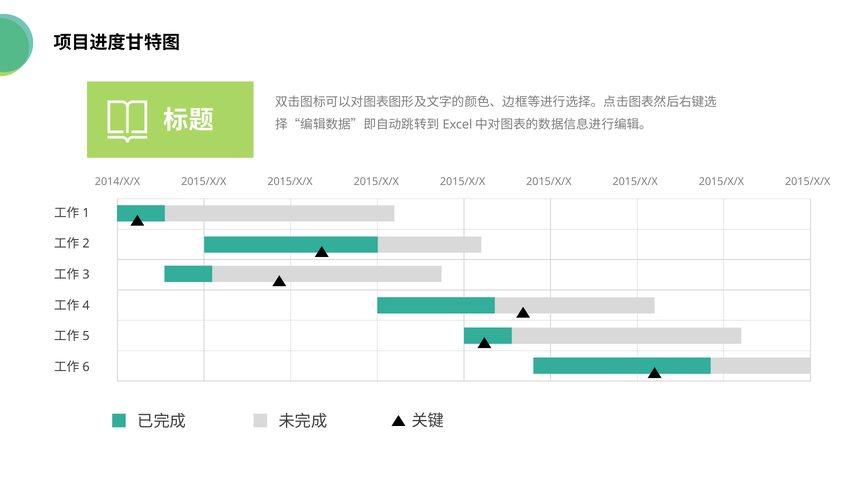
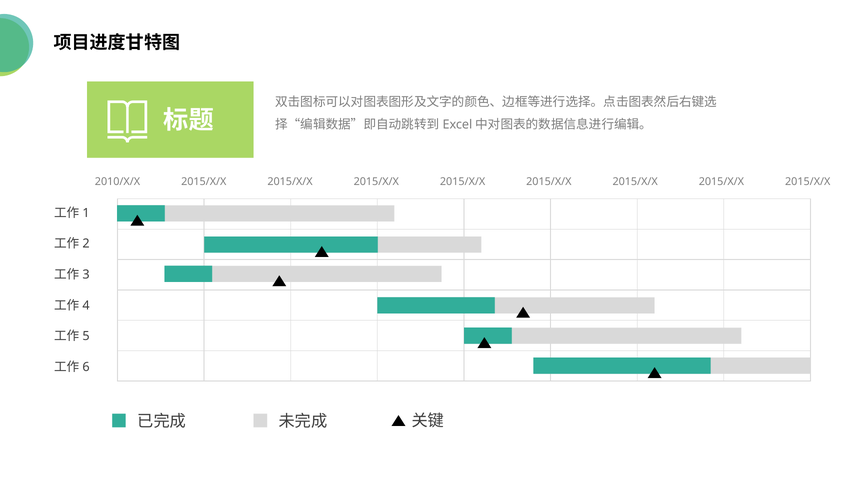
2014/X/X: 2014/X/X -> 2010/X/X (117, 182)
